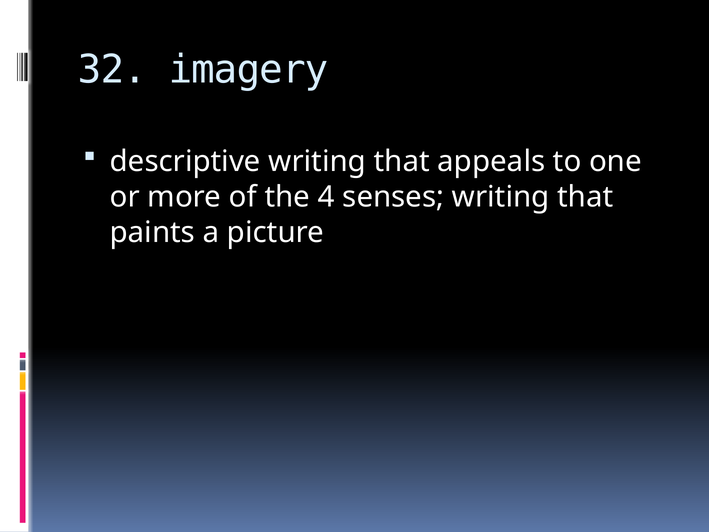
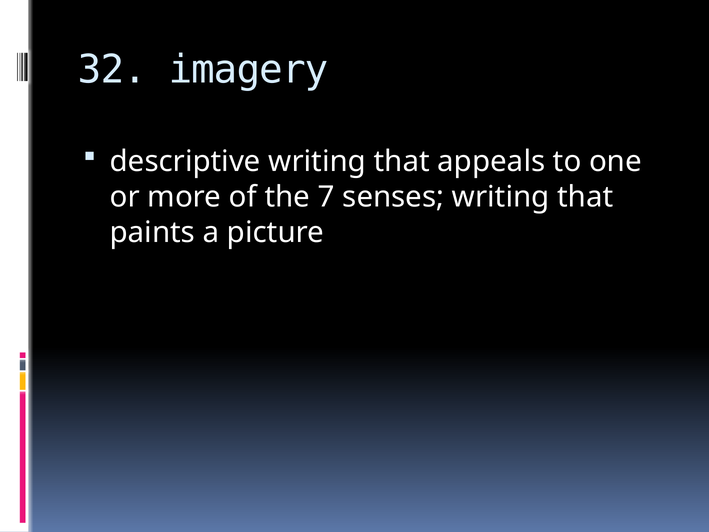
4: 4 -> 7 (326, 197)
